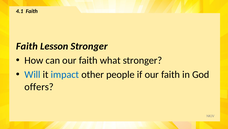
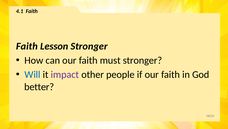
what: what -> must (110, 60)
impact colour: blue -> purple (65, 74)
offers: offers -> better (39, 87)
